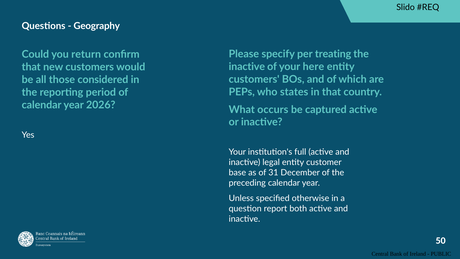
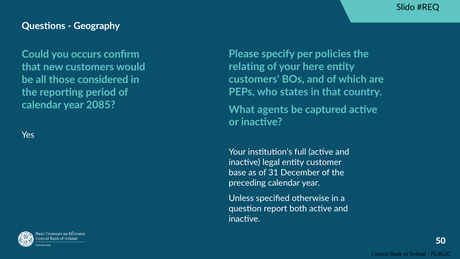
treating: treating -> policies (333, 54)
return: return -> occurs (86, 54)
inactive: inactive -> relating (247, 67)
2026: 2026 -> 2085 (101, 105)
occurs: occurs -> agents (273, 109)
